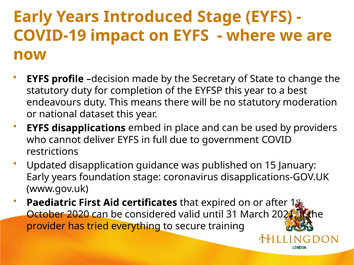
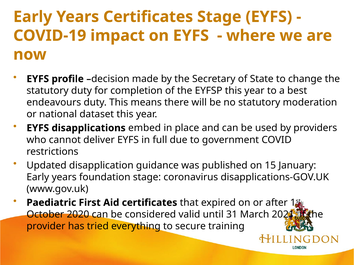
Years Introduced: Introduced -> Certificates (148, 17)
